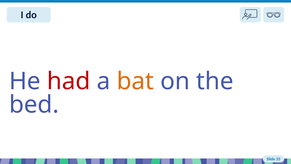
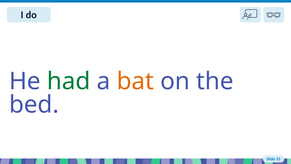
had colour: red -> green (69, 81)
